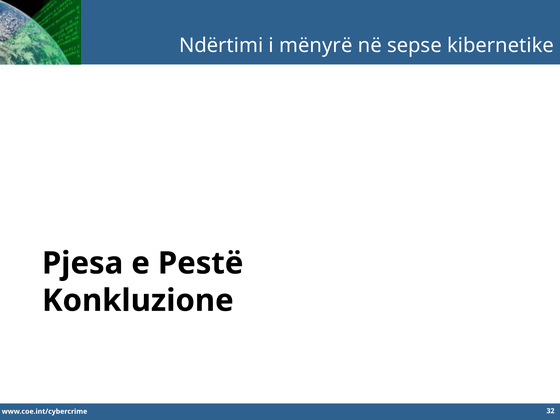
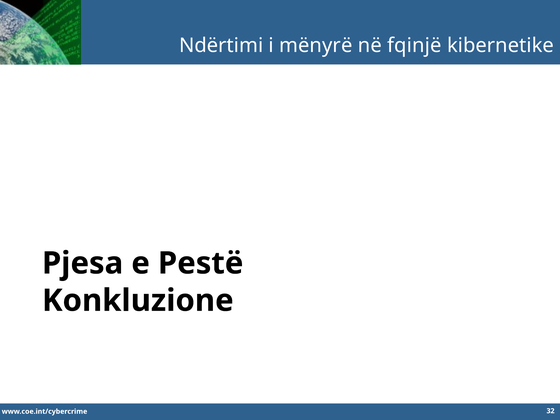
sepse: sepse -> fqinjë (414, 46)
